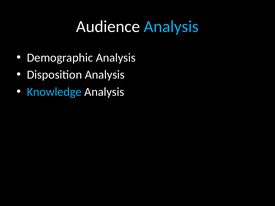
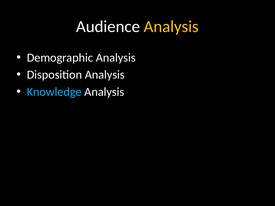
Analysis colour: light blue -> yellow (171, 27)
